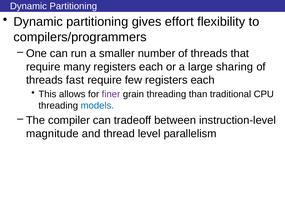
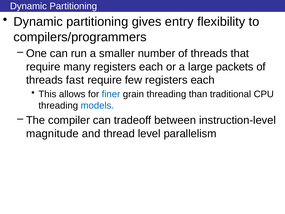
effort: effort -> entry (179, 22)
sharing: sharing -> packets (235, 67)
finer colour: purple -> blue (111, 94)
